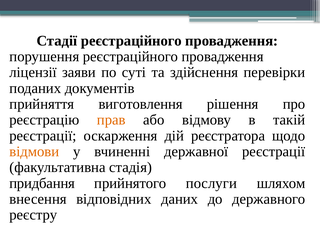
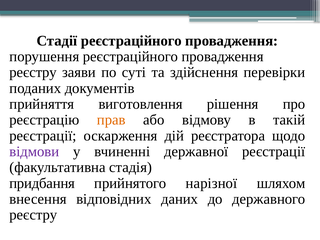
ліцензії: ліцензії -> реєстру (33, 72)
відмови colour: orange -> purple (34, 152)
послуги: послуги -> нарізної (211, 183)
